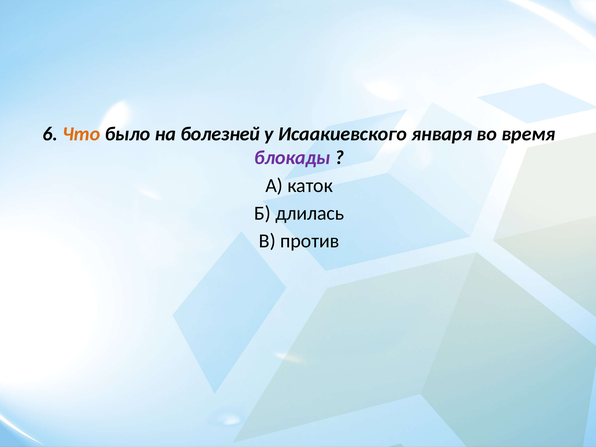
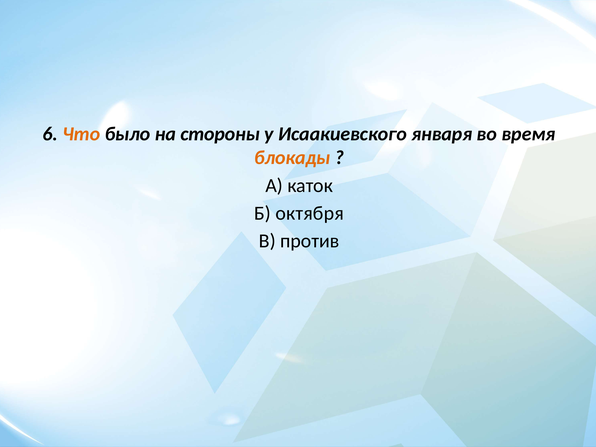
болезней: болезней -> стороны (220, 134)
блокады colour: purple -> orange (292, 158)
длилась: длилась -> октября (310, 213)
